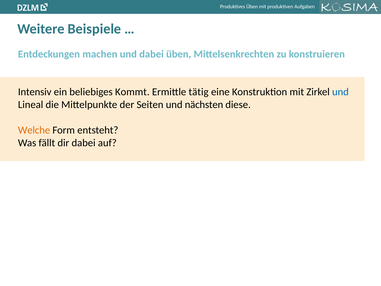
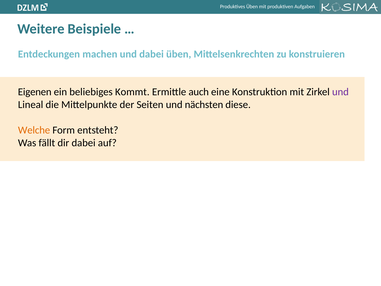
Intensiv: Intensiv -> Eigenen (35, 92)
tätig: tätig -> auch (199, 92)
und colour: blue -> purple (340, 92)
